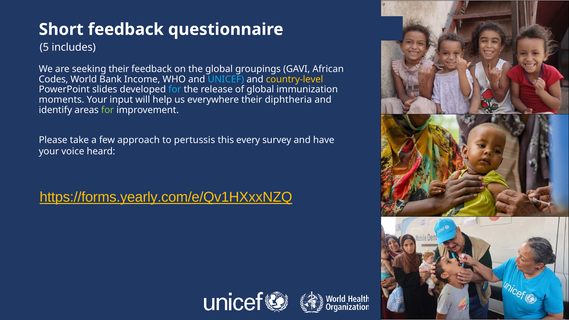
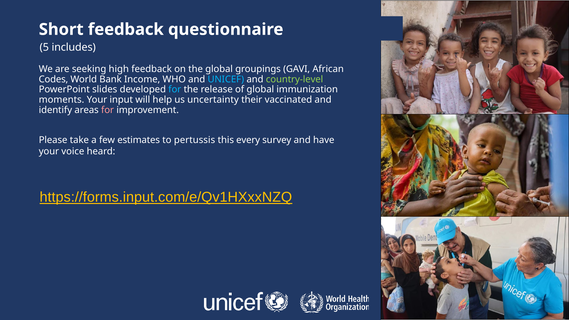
seeking their: their -> high (119, 69)
country-level colour: yellow -> light green (295, 79)
everywhere: everywhere -> uncertainty (213, 100)
diphtheria: diphtheria -> vaccinated (288, 100)
for colour: light green -> pink (108, 110)
approach: approach -> estimates (139, 140)
https://forms.yearly.com/e/Qv1HXxxNZQ: https://forms.yearly.com/e/Qv1HXxxNZQ -> https://forms.input.com/e/Qv1HXxxNZQ (166, 197)
